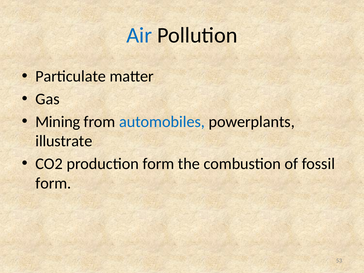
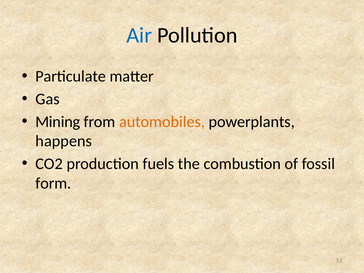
automobiles colour: blue -> orange (162, 122)
illustrate: illustrate -> happens (64, 141)
production form: form -> fuels (158, 164)
